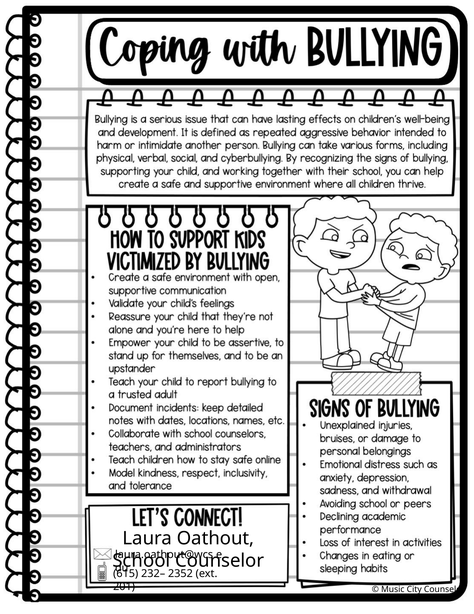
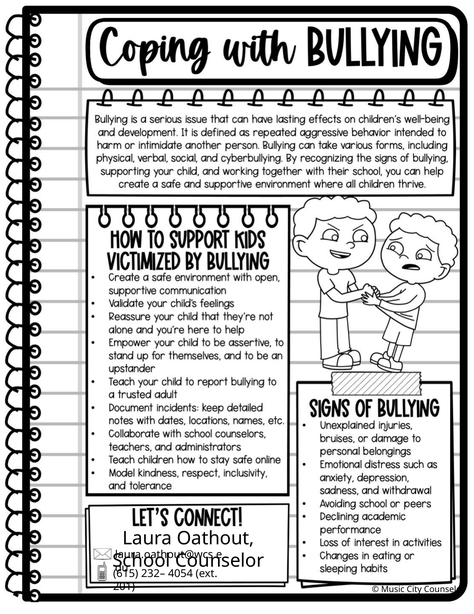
2352: 2352 -> 4054 (180, 573)
